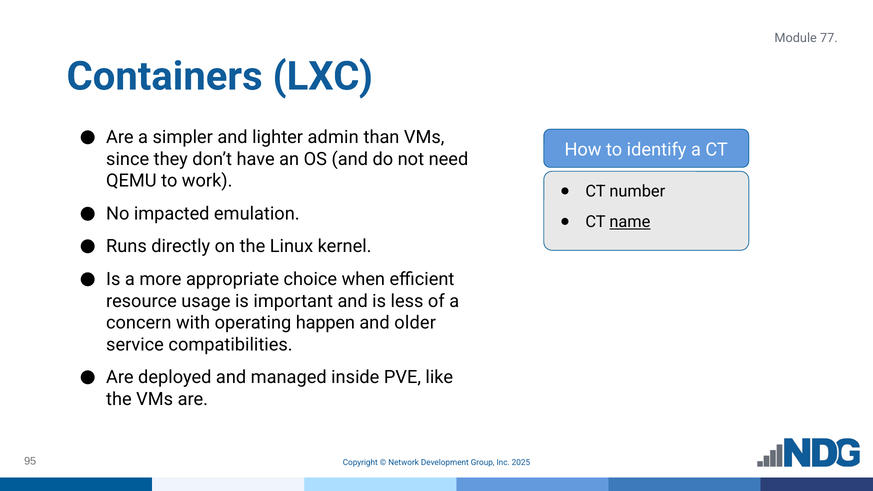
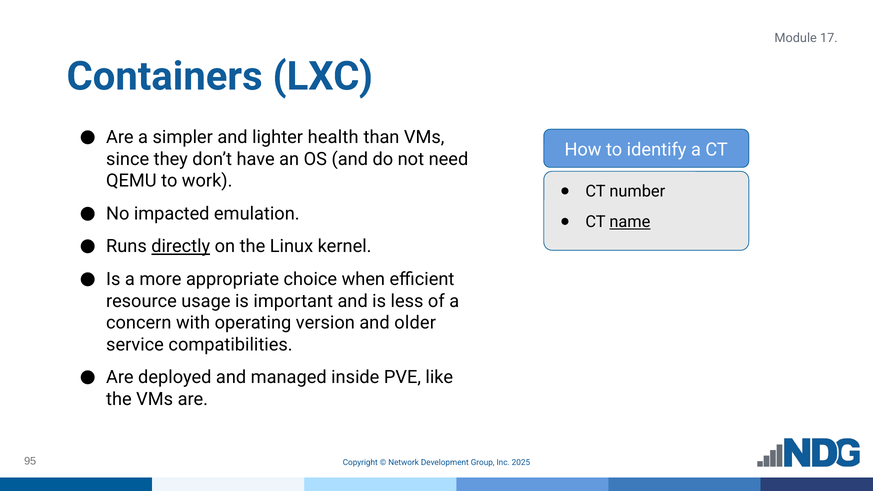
77: 77 -> 17 (829, 38)
admin: admin -> health (333, 137)
directly underline: none -> present (181, 246)
happen: happen -> version (325, 323)
